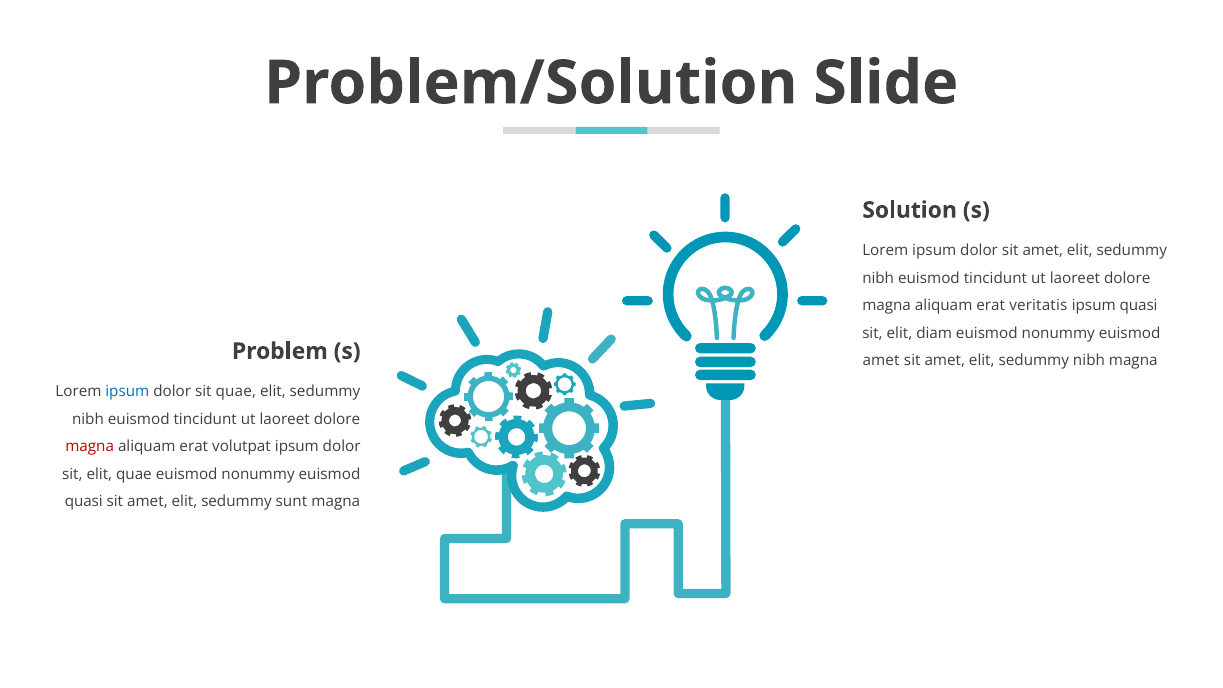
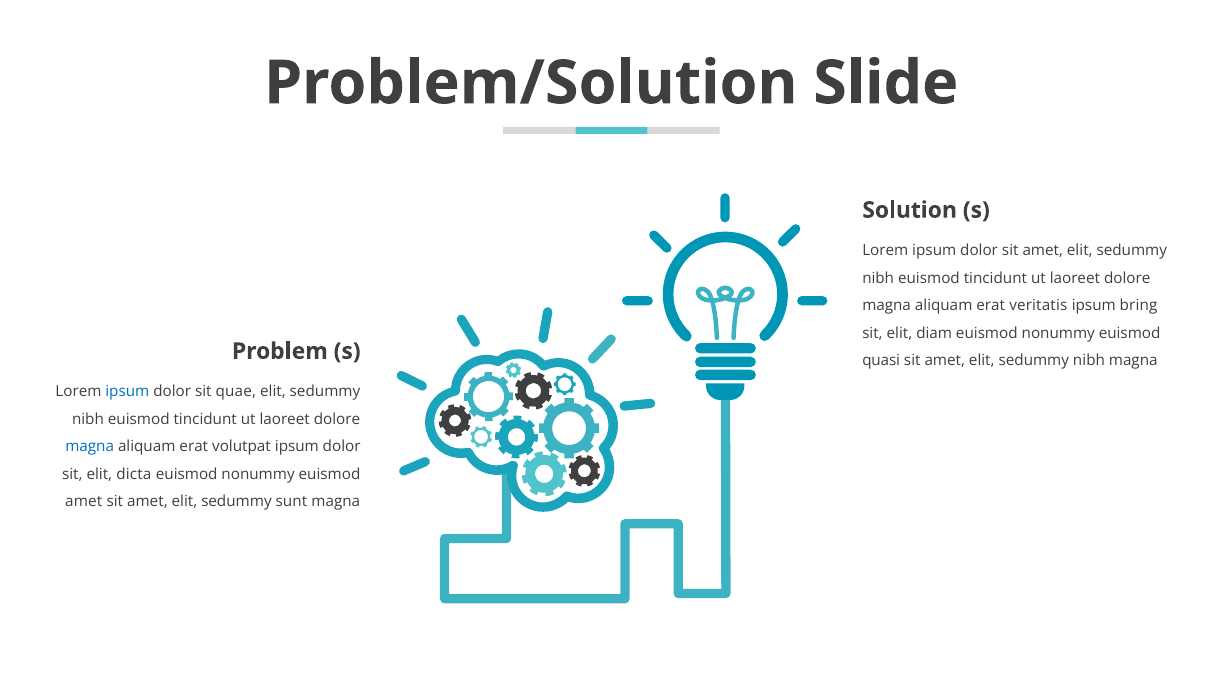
ipsum quasi: quasi -> bring (1138, 306)
amet: amet -> quasi (881, 361)
magna colour: red -> blue (90, 447)
elit quae: quae -> dicta (134, 474)
quasi: quasi -> amet (84, 502)
